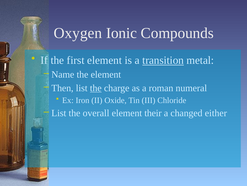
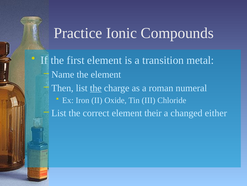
Oxygen: Oxygen -> Practice (78, 33)
transition underline: present -> none (163, 60)
overall: overall -> correct (96, 113)
